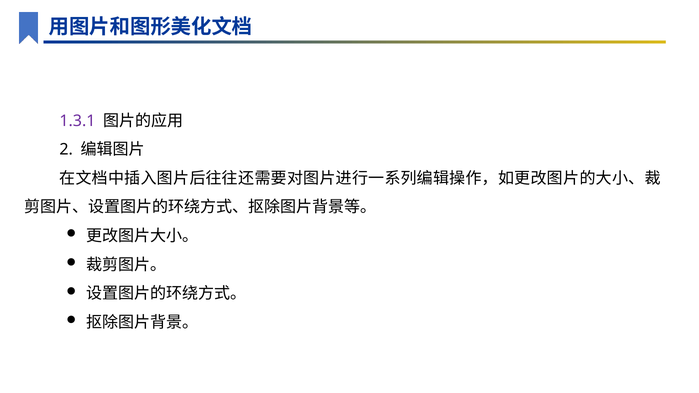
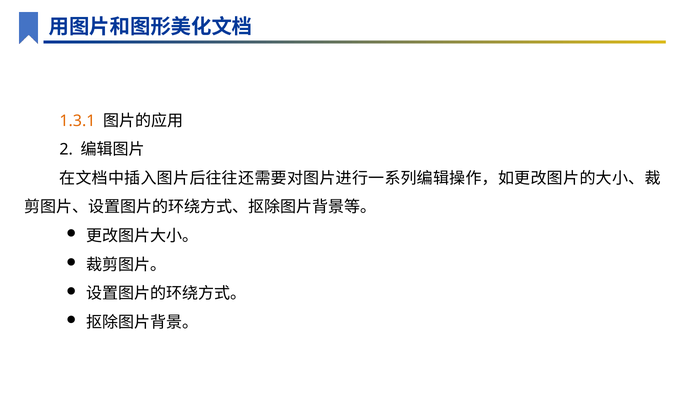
1.3.1 colour: purple -> orange (77, 121)
